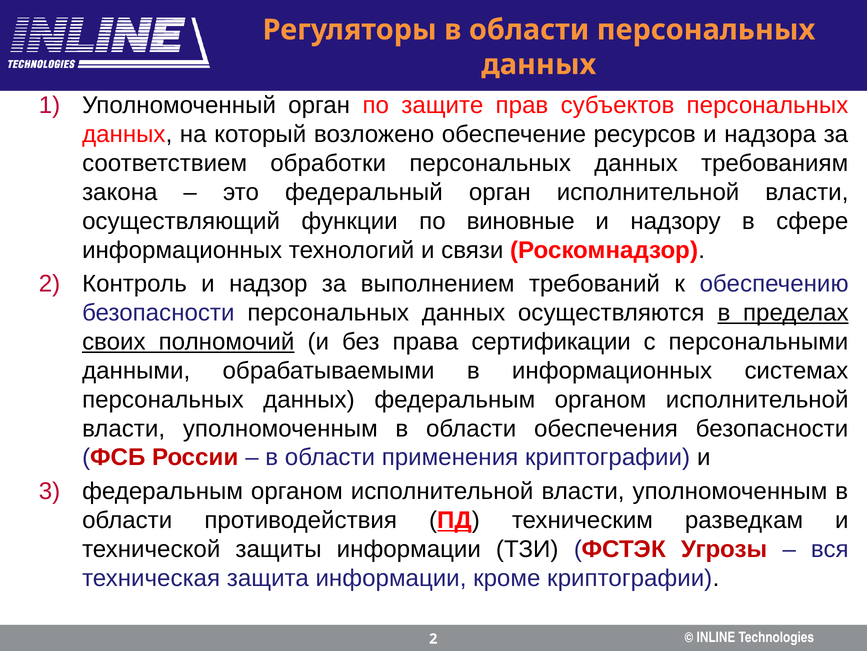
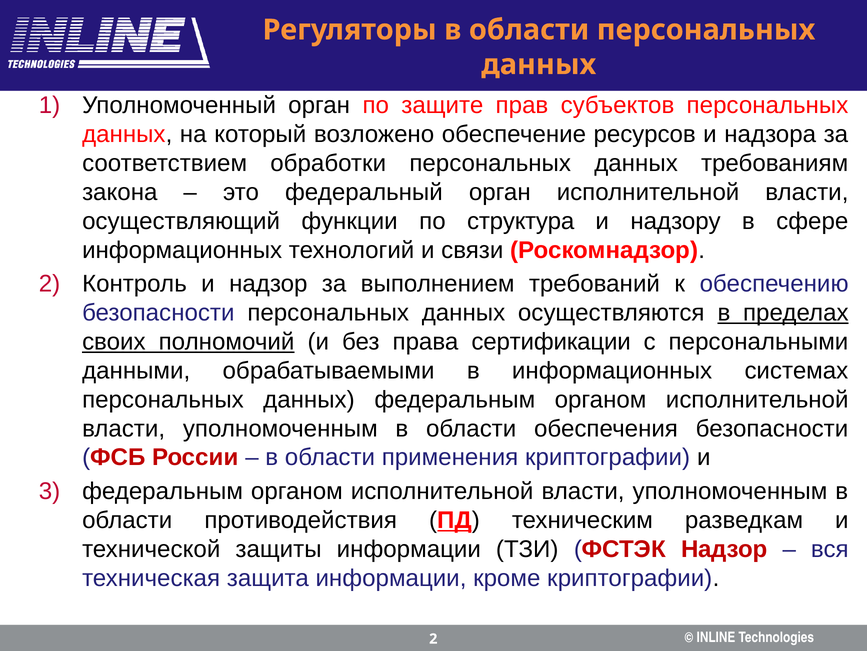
виновные: виновные -> структура (521, 221)
ФСТЭК Угрозы: Угрозы -> Надзор (724, 549)
